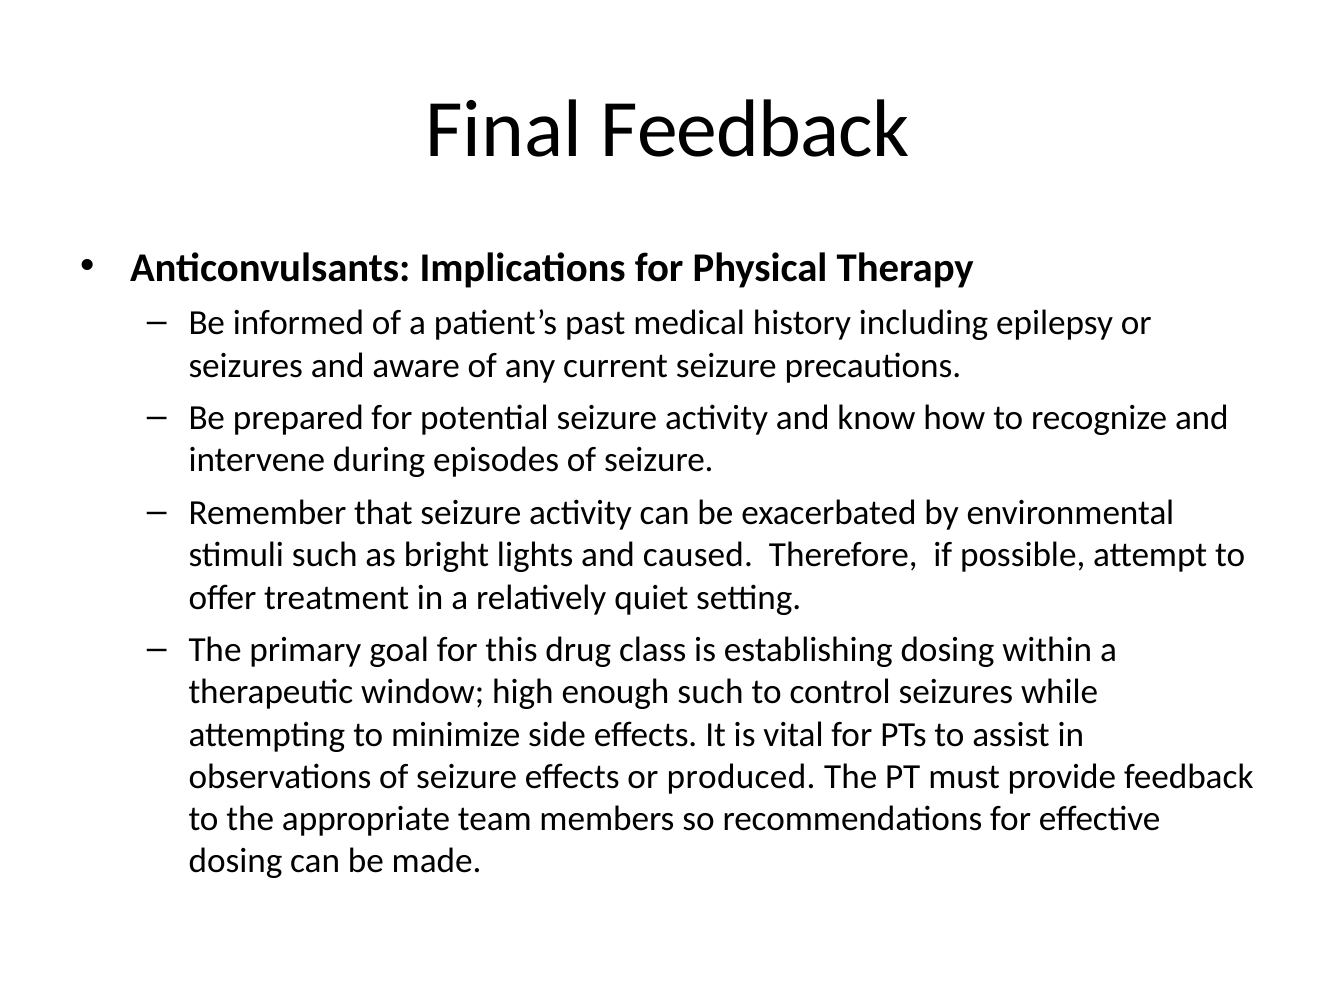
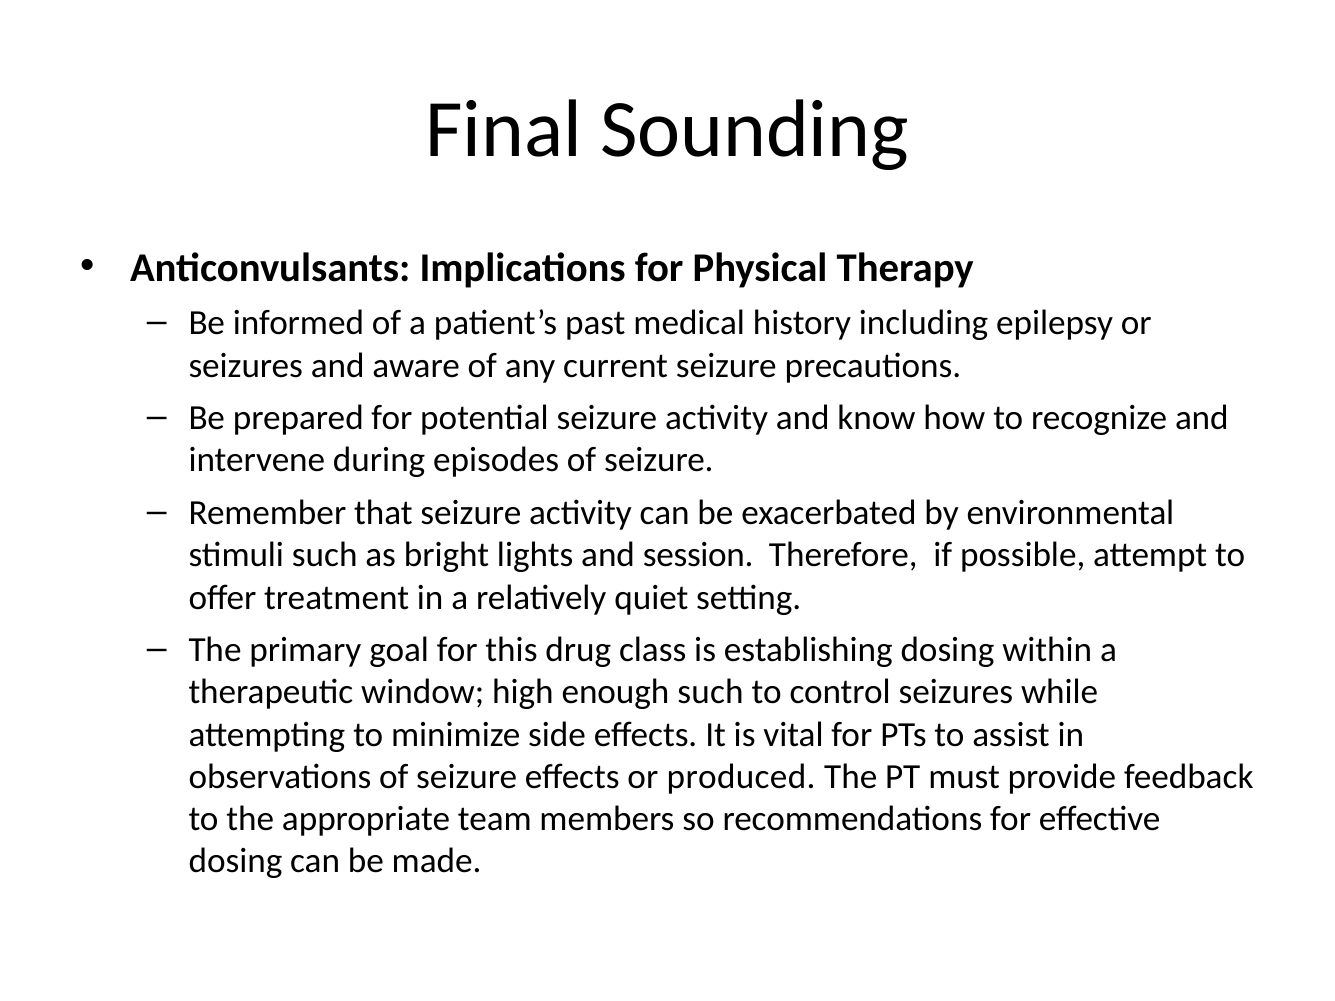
Final Feedback: Feedback -> Sounding (755, 129)
caused: caused -> session (698, 555)
